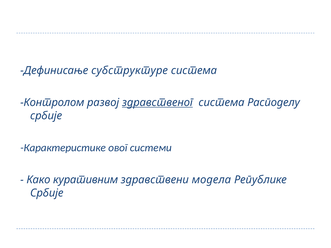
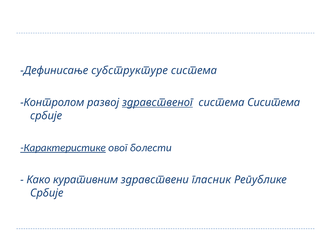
Расподелу: Расподелу -> Сиситема (274, 103)
Карактеристике underline: none -> present (63, 148)
системи: системи -> болести (151, 148)
модела: модела -> гласник (211, 180)
